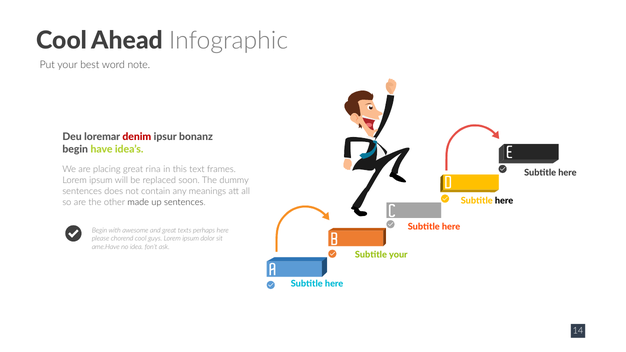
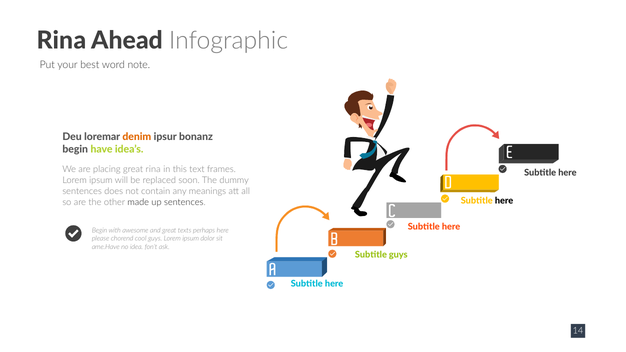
Cool: Cool -> Rina (61, 40)
denim colour: red -> orange (137, 137)
Subtitle your: your -> guys (398, 255)
